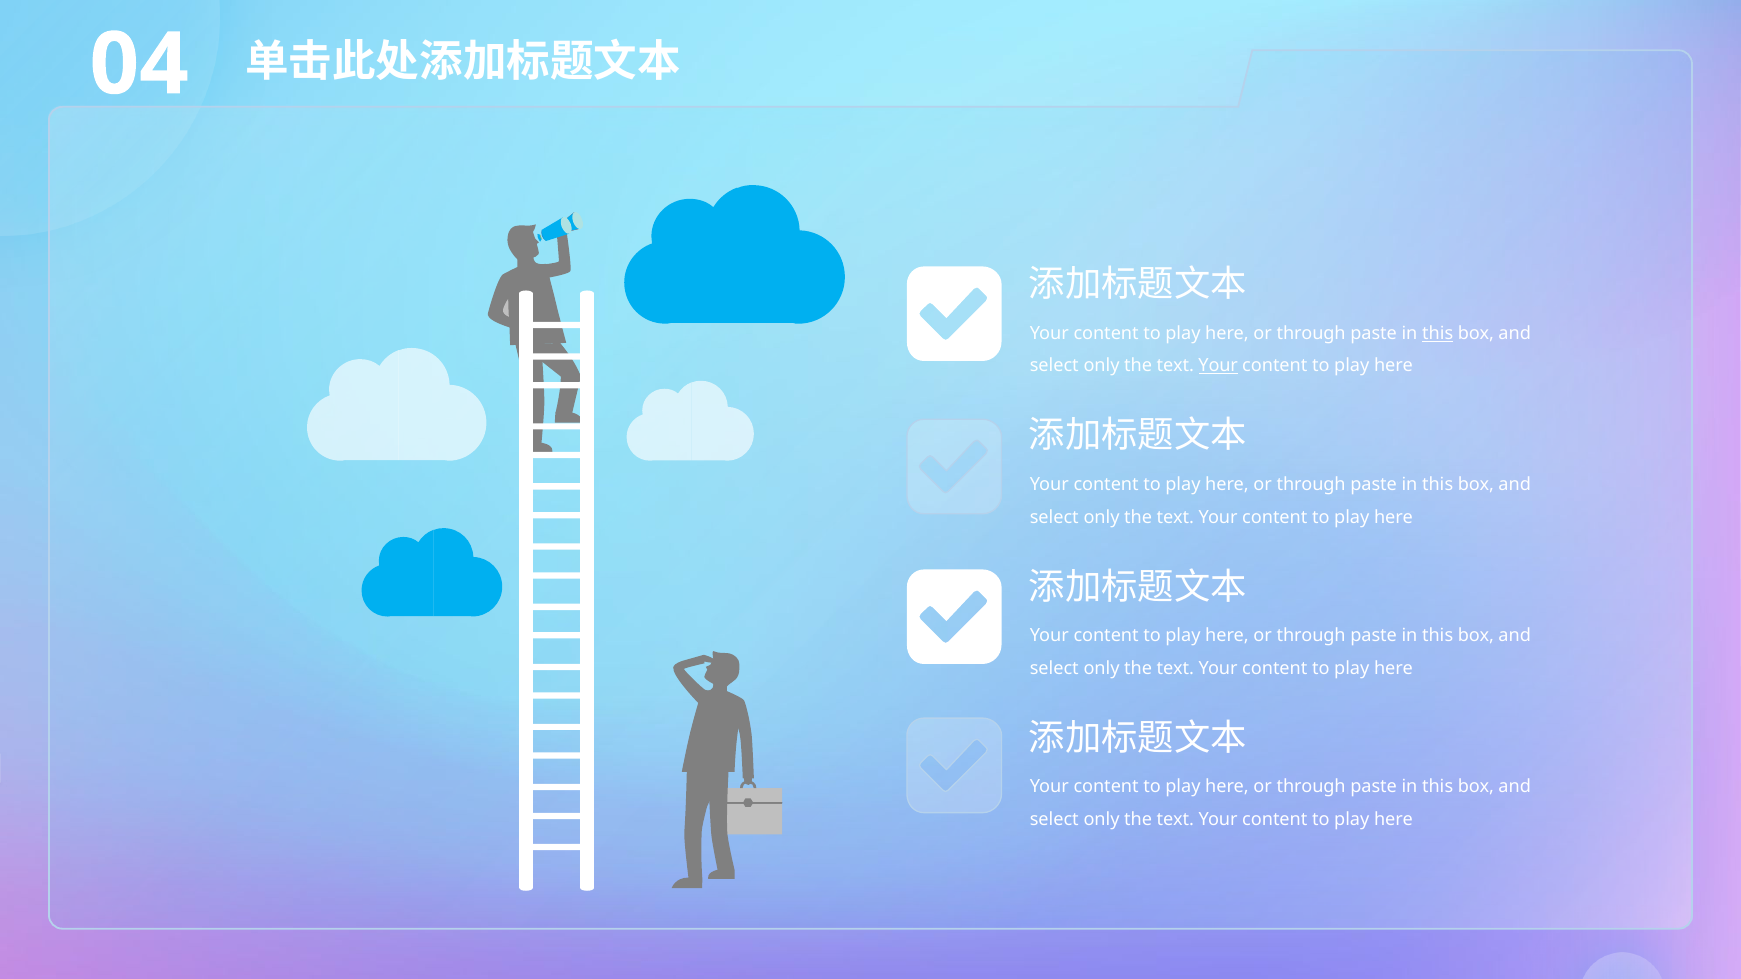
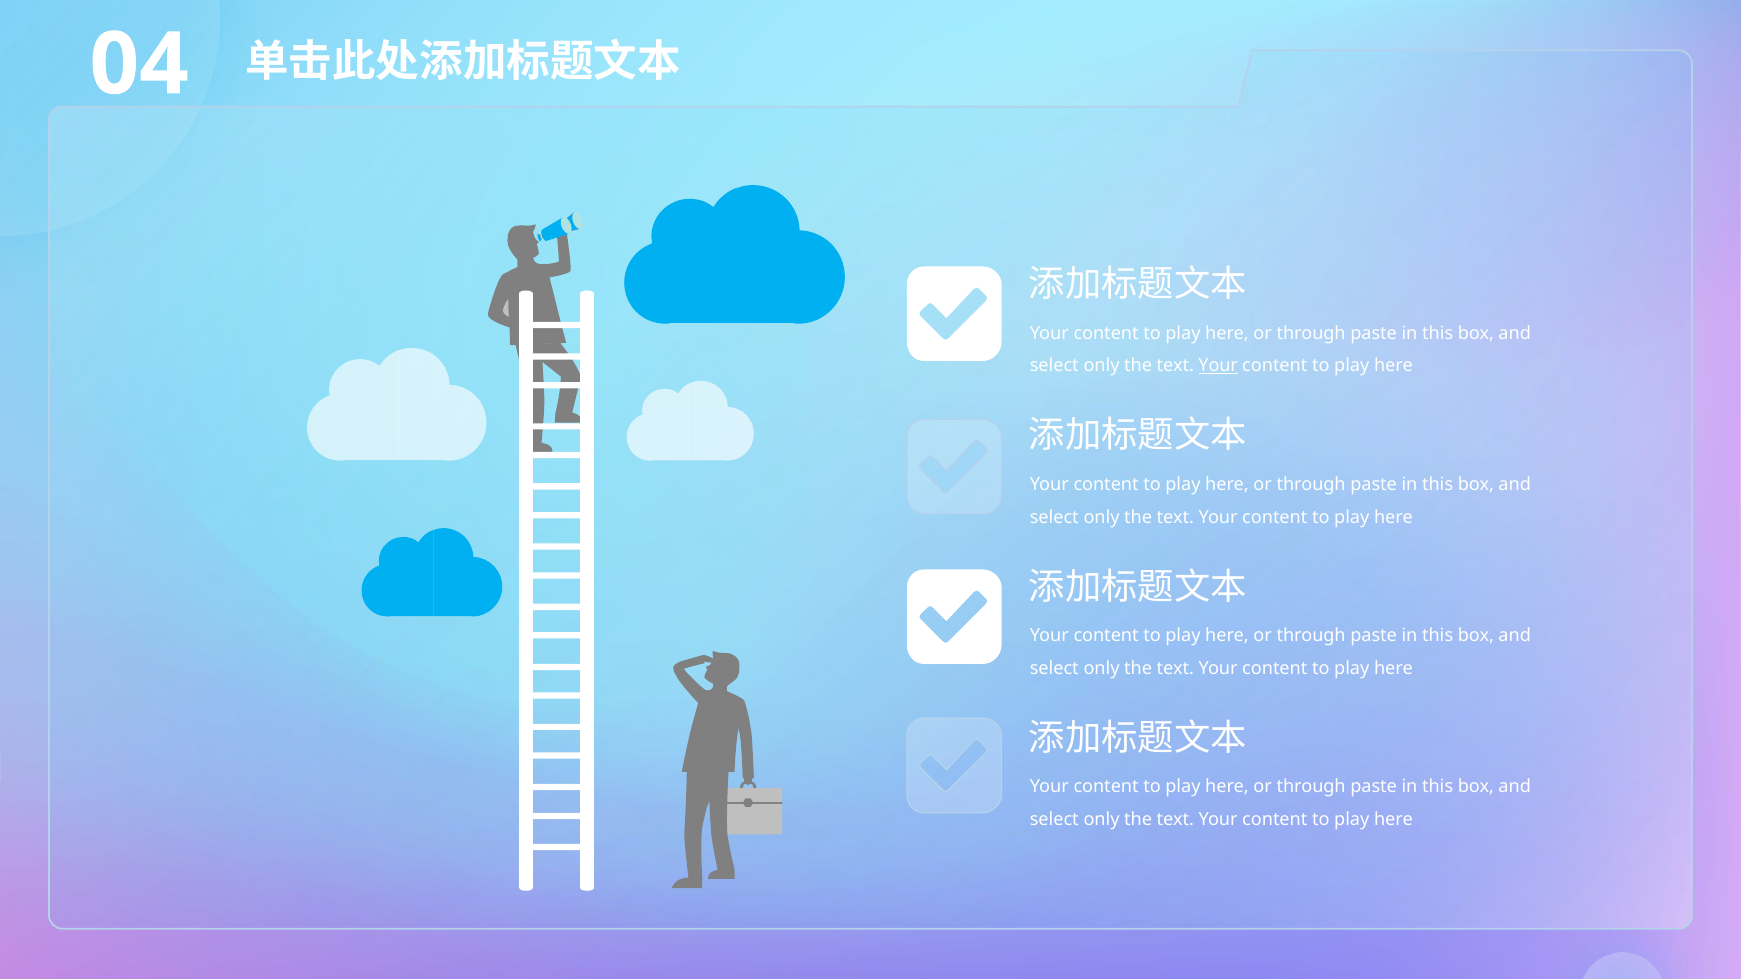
this underline: present -> none (1438, 333)
